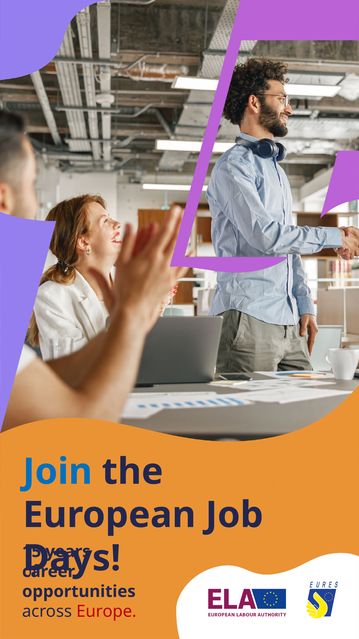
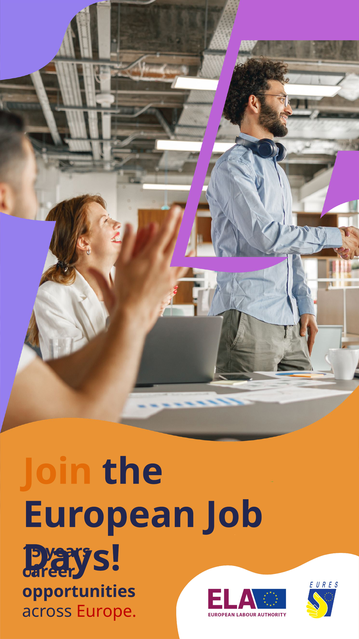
Join colour: blue -> orange (58, 471)
